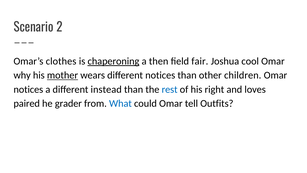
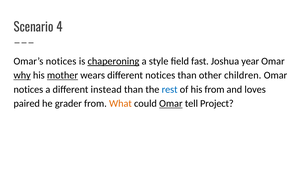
2: 2 -> 4 (59, 27)
Omar’s clothes: clothes -> notices (61, 61)
then: then -> style (159, 61)
fair: fair -> fast (200, 61)
cool: cool -> year (250, 61)
why underline: none -> present (22, 75)
his right: right -> from (214, 89)
What colour: blue -> orange (120, 103)
Omar underline: none -> present (171, 103)
Outfits: Outfits -> Project (217, 103)
